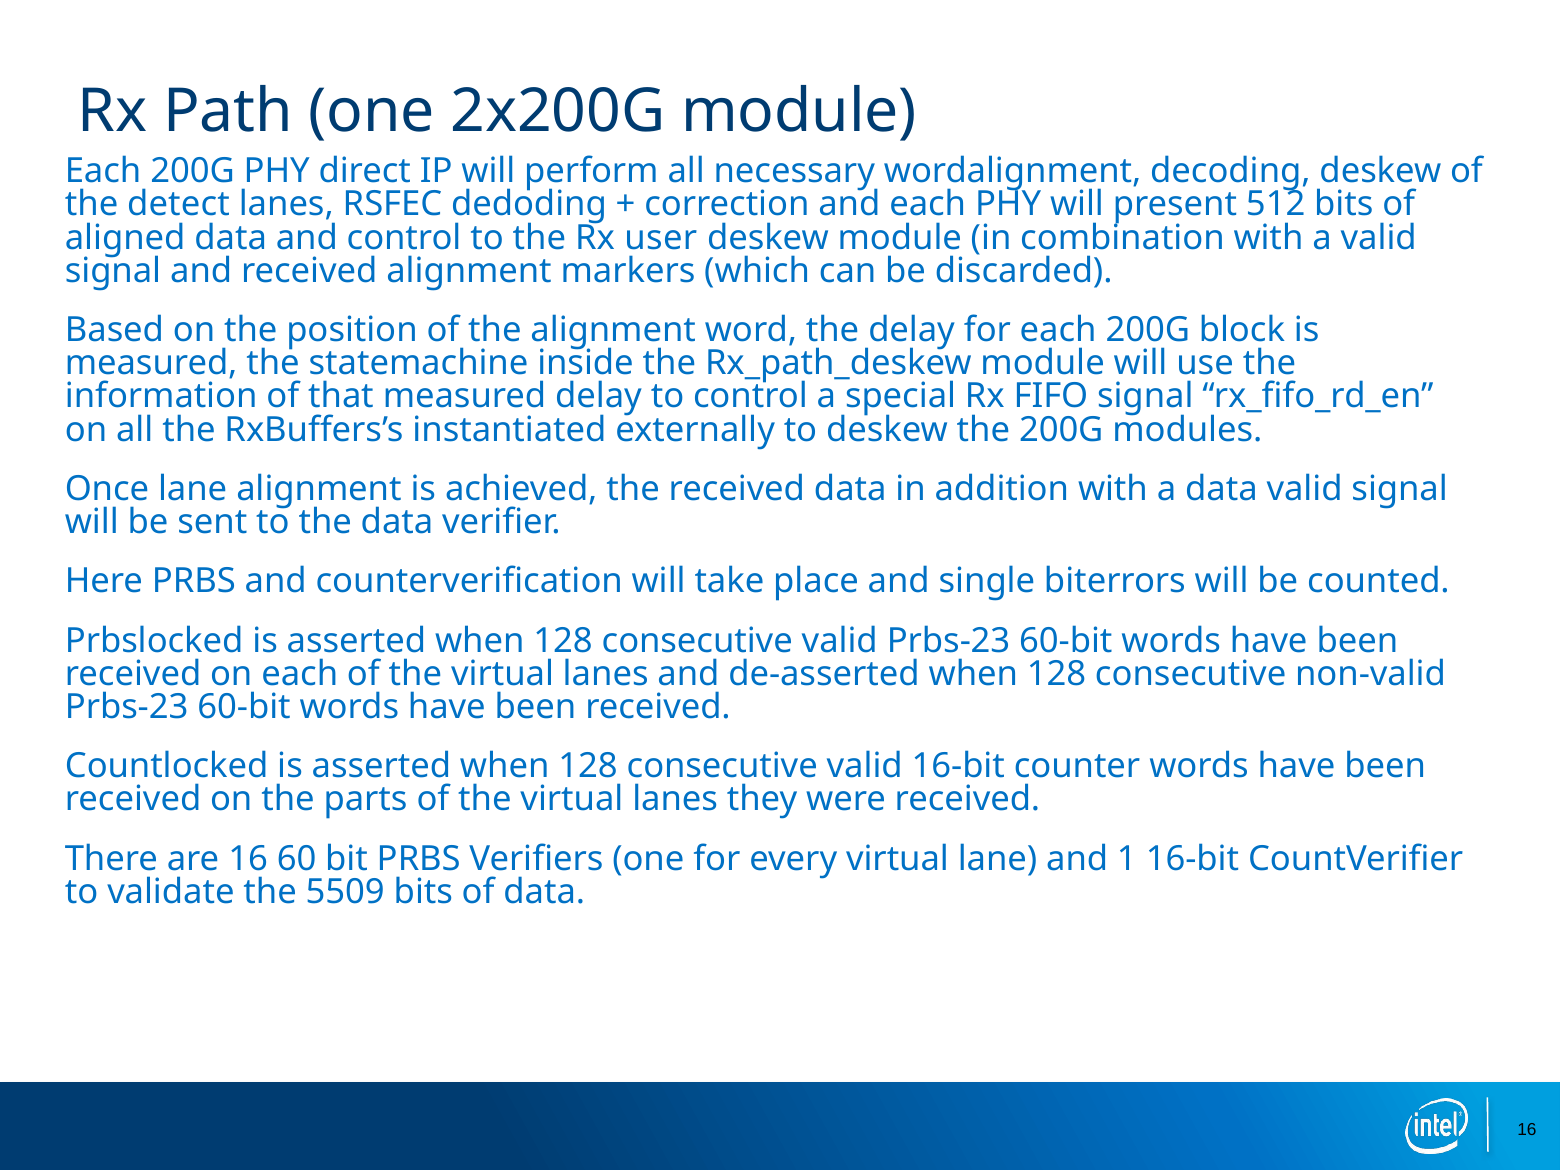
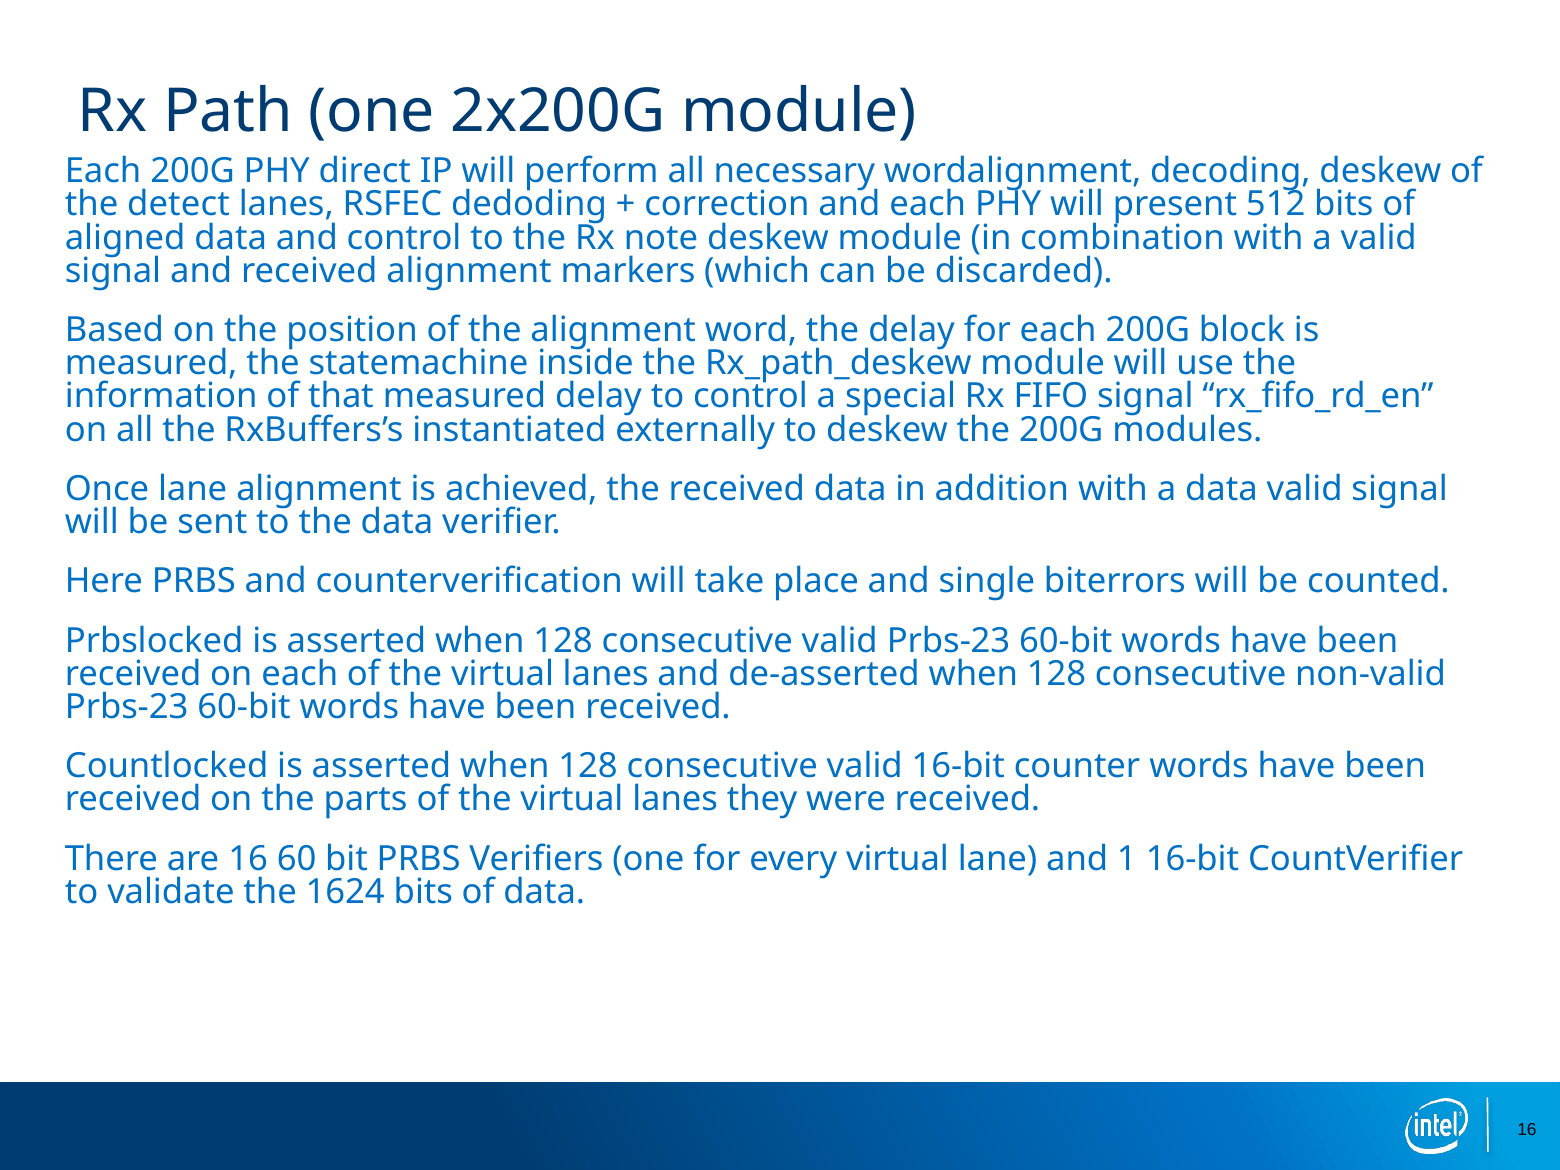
user: user -> note (661, 238)
5509: 5509 -> 1624 (345, 892)
